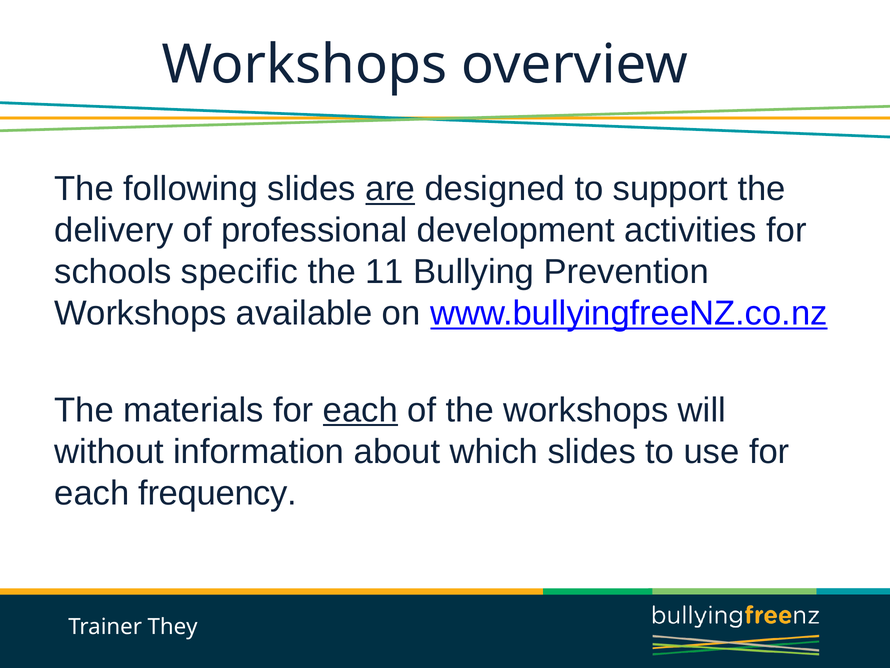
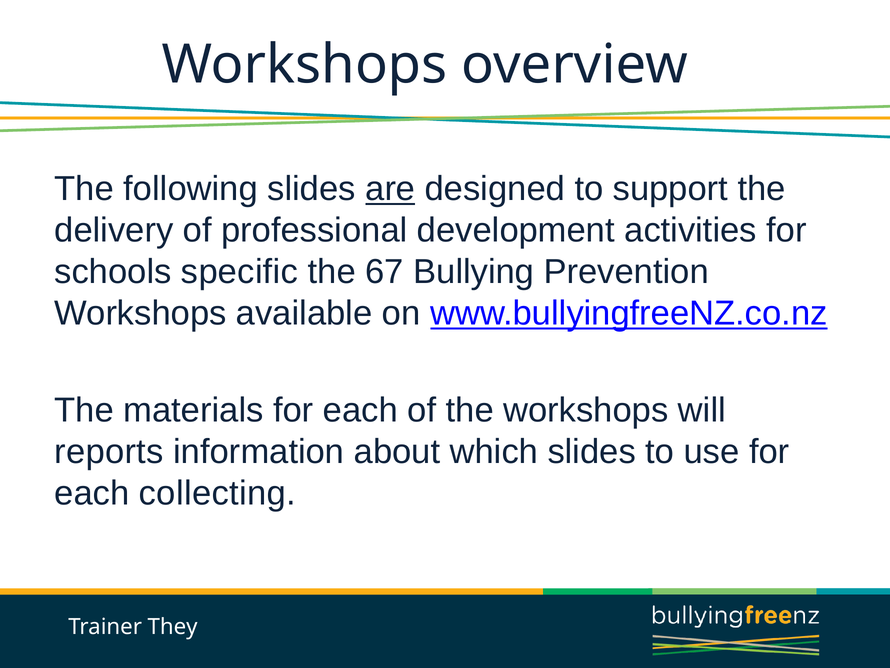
11: 11 -> 67 (385, 272)
each underline: present -> none (360, 410)
without: without -> reports (109, 451)
frequency: frequency -> collecting (217, 493)
